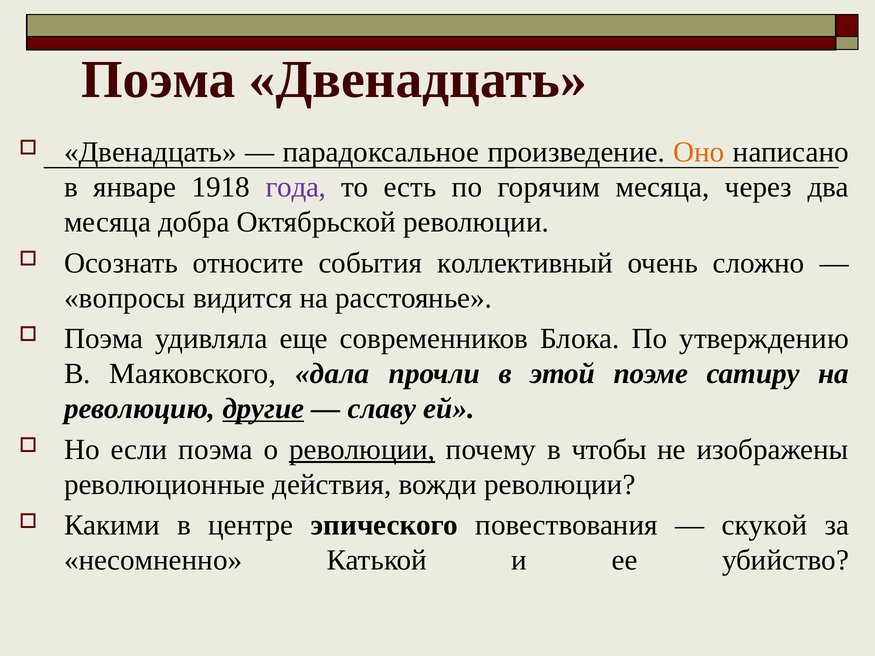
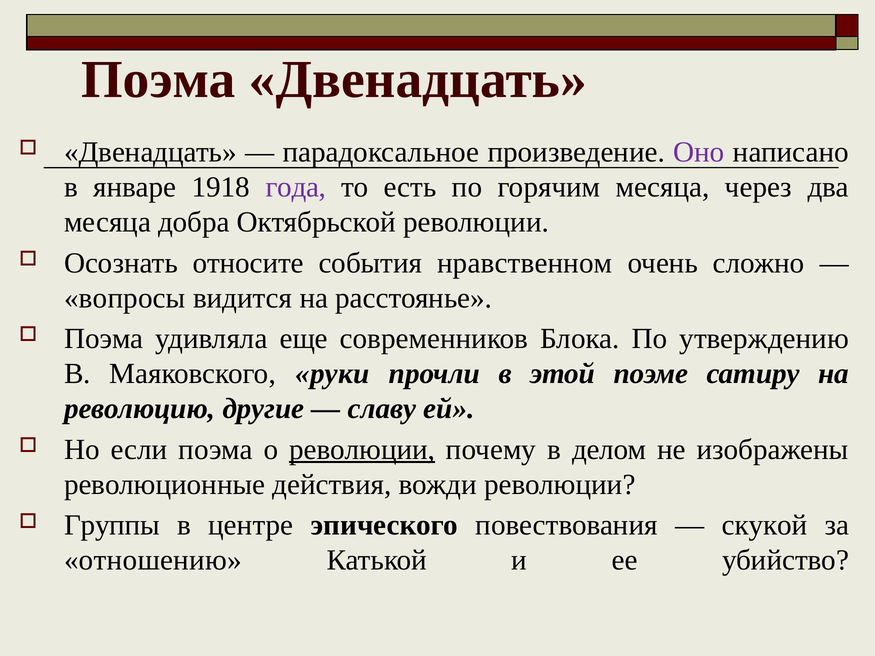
Оно colour: orange -> purple (699, 152)
коллективный: коллективный -> нравственном (525, 263)
дала: дала -> руки (332, 374)
другие underline: present -> none (263, 409)
чтобы: чтобы -> делом (609, 450)
Какими: Какими -> Группы (112, 525)
несомненно: несомненно -> отношению (153, 560)
